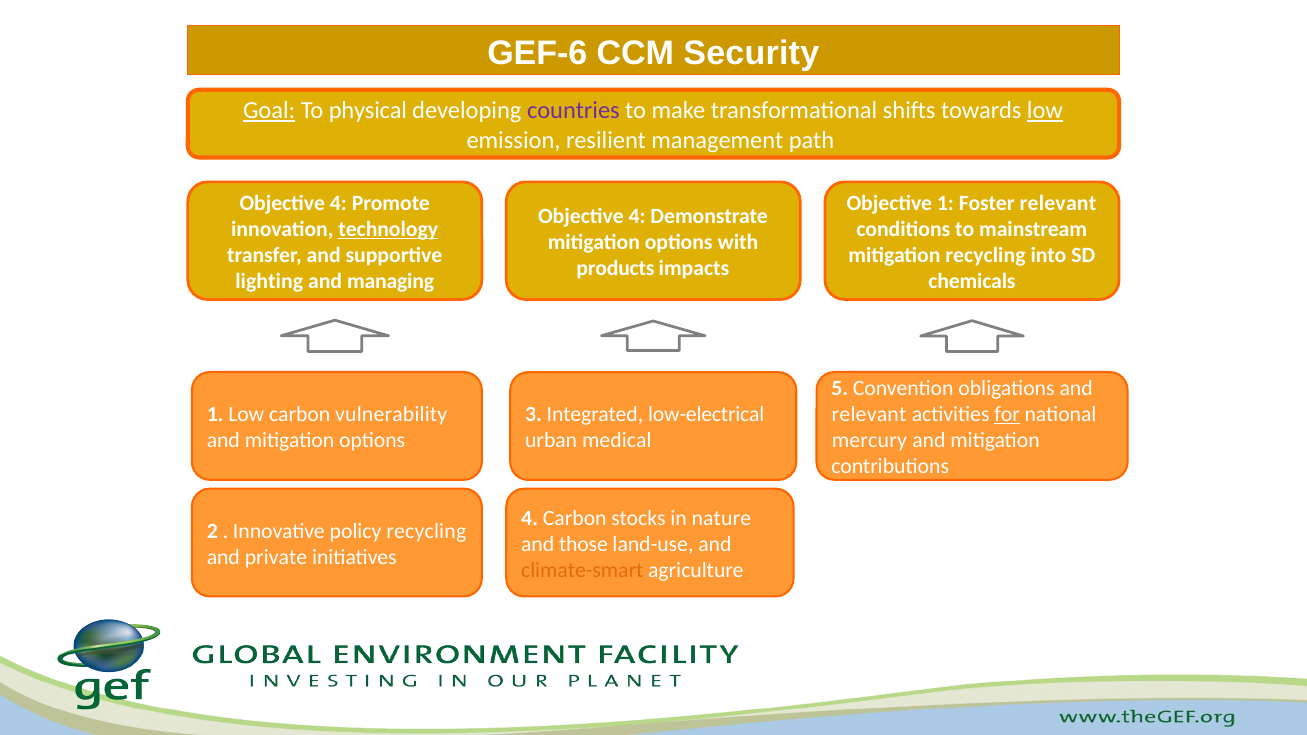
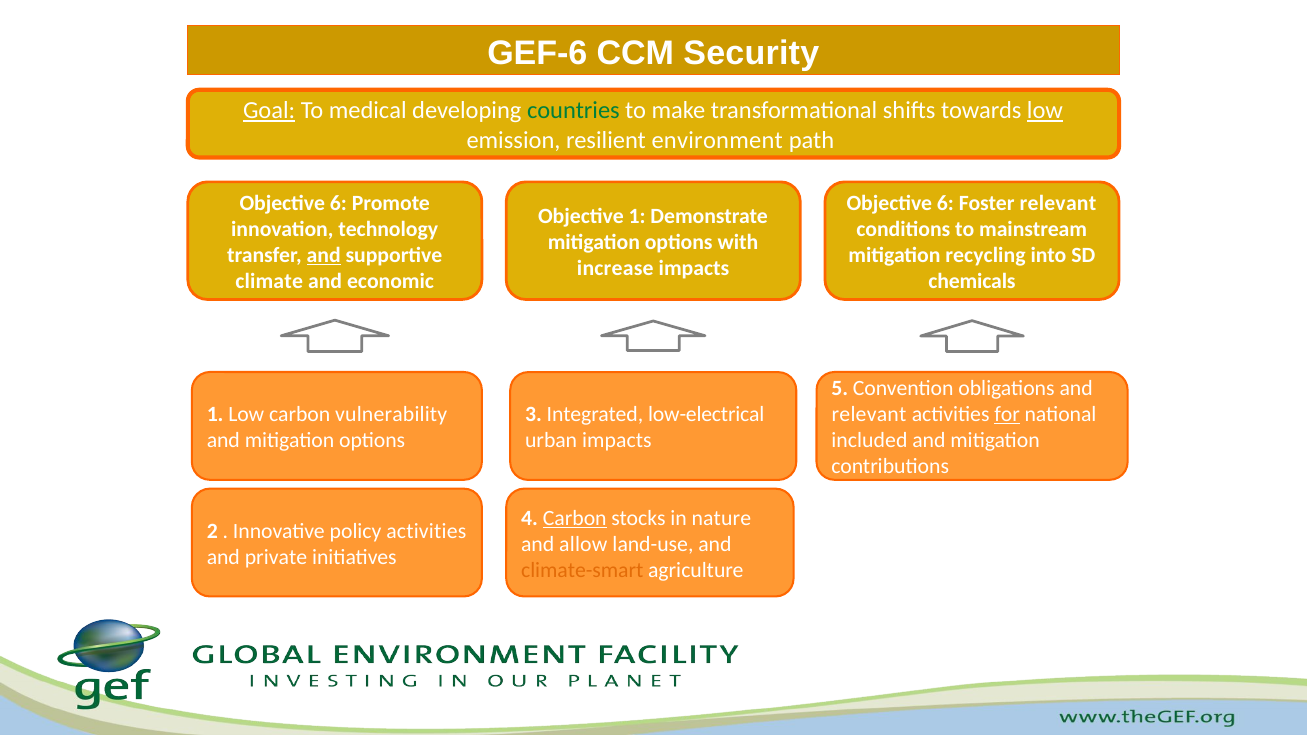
physical: physical -> medical (368, 111)
countries colour: purple -> green (573, 111)
management: management -> environment (717, 140)
4: 4 -> 6 (338, 203)
1: 1 -> 6 (945, 203)
4: 4 -> 1 (637, 216)
technology underline: present -> none (388, 229)
and underline: none -> present (324, 255)
products: products -> increase (615, 268)
lighting: lighting -> climate (269, 281)
managing: managing -> economic (391, 281)
mercury: mercury -> included (869, 441)
urban medical: medical -> impacts (617, 441)
Carbon underline: none -> present (575, 518)
policy recycling: recycling -> activities (426, 531)
those: those -> allow (583, 544)
